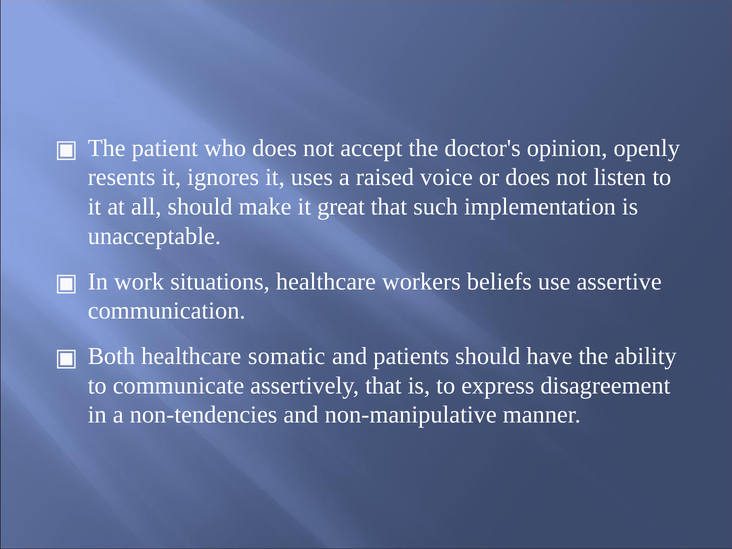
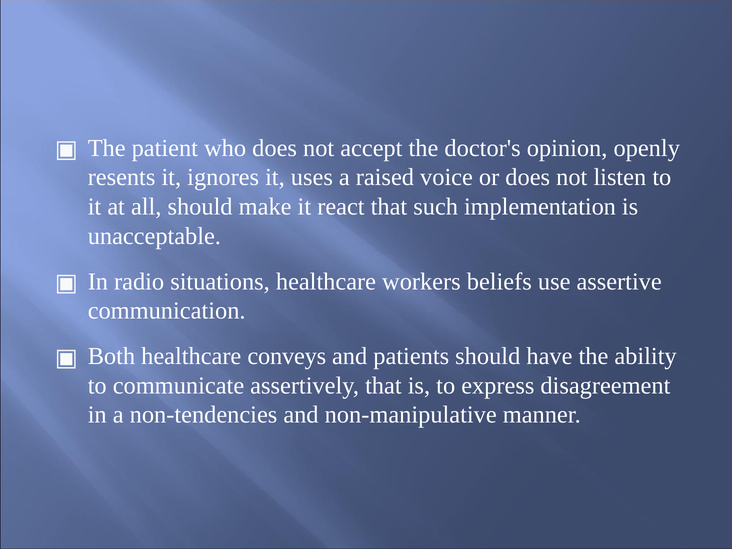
great: great -> react (341, 207)
work: work -> radio (139, 281)
somatic: somatic -> conveys (287, 356)
